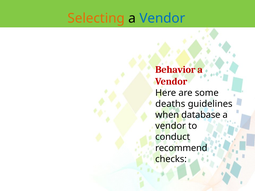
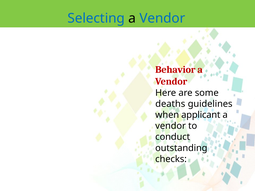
Selecting colour: orange -> blue (96, 18)
database: database -> applicant (201, 115)
recommend: recommend -> outstanding (181, 148)
